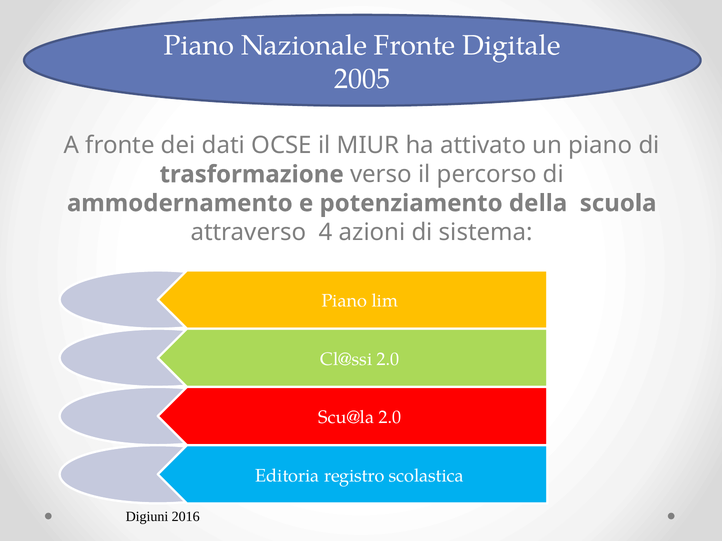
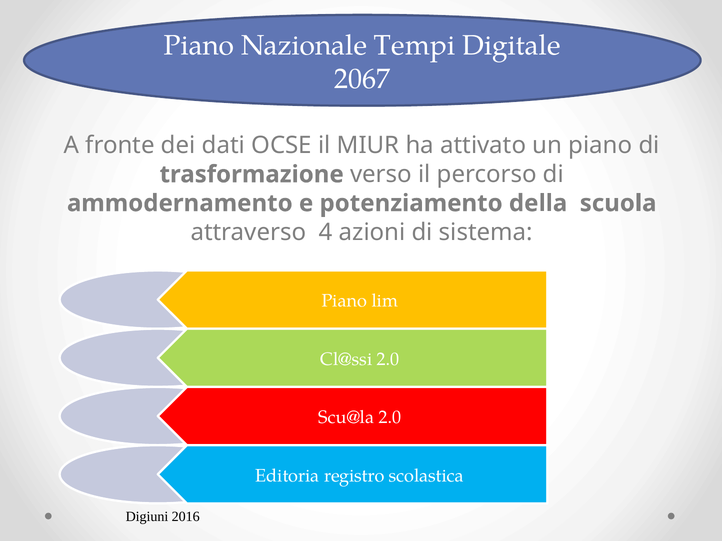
Nazionale Fronte: Fronte -> Tempi (415, 45)
2005: 2005 -> 2067 (362, 79)
